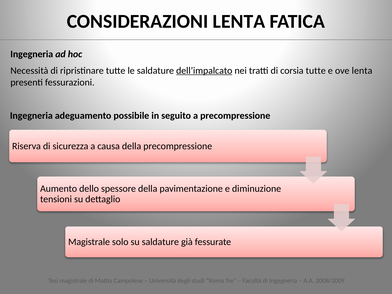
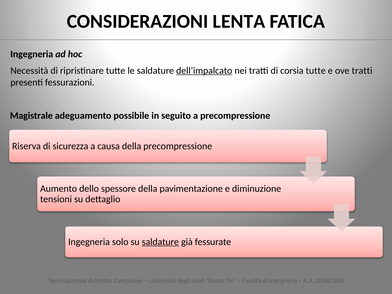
ove lenta: lenta -> tratti (362, 71)
Ingegneria: Ingegneria -> Magistrale (31, 116)
Magistrale: Magistrale -> Ingegneria (89, 242)
saldature underline: none -> present (160, 242)
